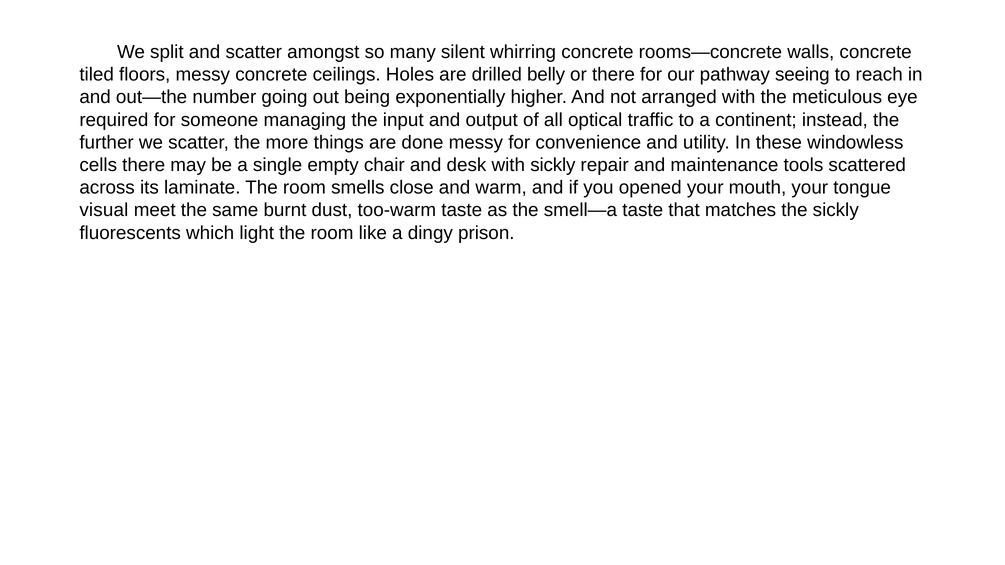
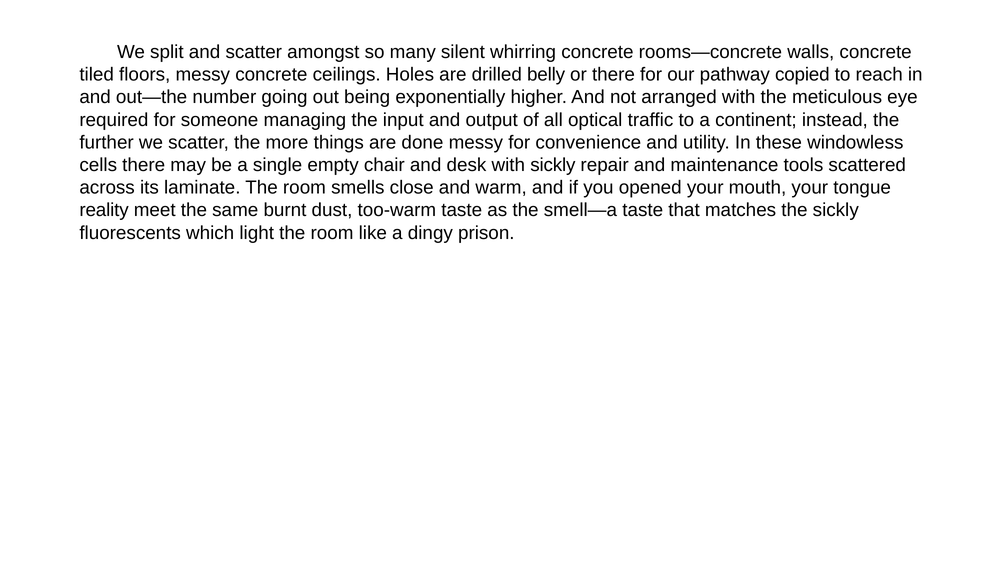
seeing: seeing -> copied (802, 75)
visual: visual -> reality (104, 210)
